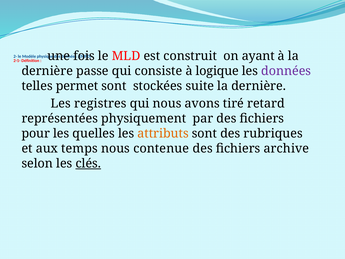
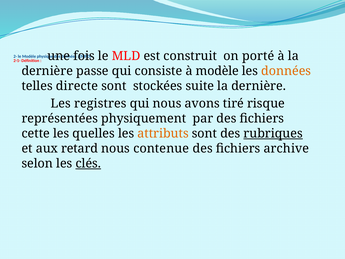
ayant: ayant -> porté (258, 56)
à logique: logique -> modèle (217, 71)
données colour: purple -> orange (286, 71)
permet: permet -> directe (77, 86)
retard: retard -> risque (266, 103)
pour: pour -> cette (36, 133)
rubriques underline: none -> present (273, 133)
temps: temps -> retard (80, 148)
